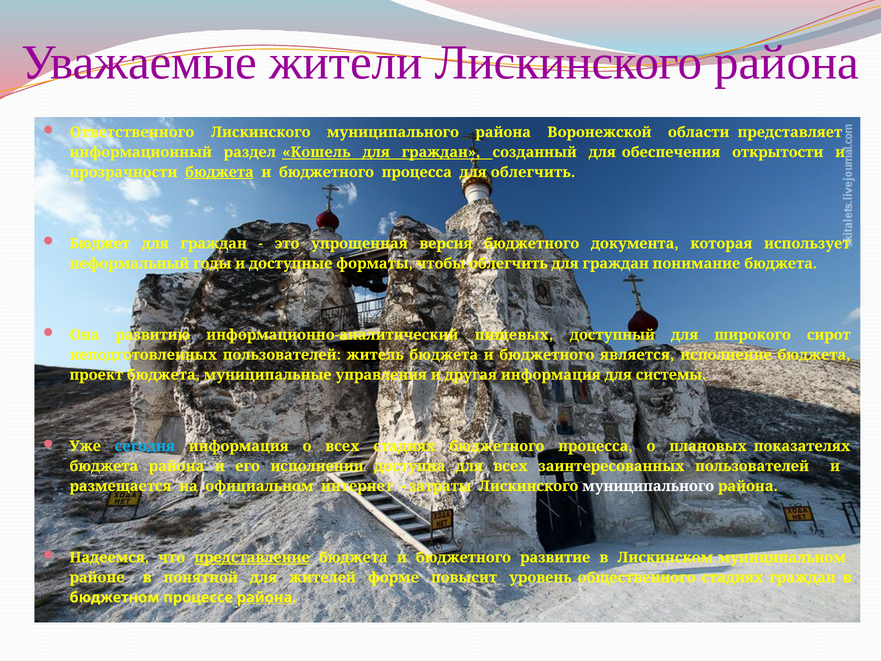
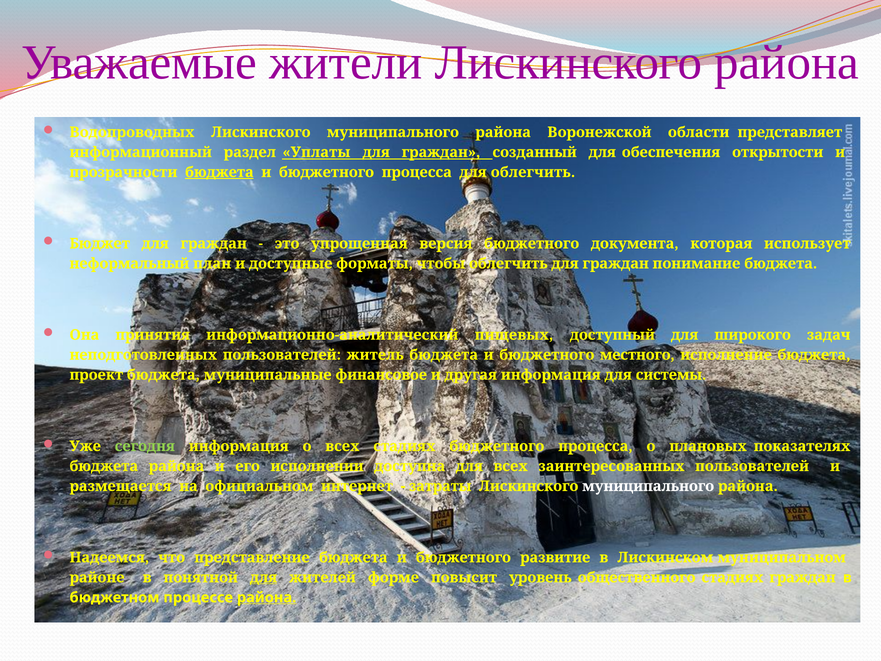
Ответственного: Ответственного -> Водопроводных (132, 132)
Кошель: Кошель -> Уплаты (316, 152)
годы: годы -> план (212, 263)
развитию: развитию -> принятия (153, 335)
сирот: сирот -> задач (829, 335)
является: является -> местного (637, 355)
управления: управления -> финансовое (381, 375)
сегодня colour: light blue -> light green (145, 446)
представление underline: present -> none (252, 557)
для underline: none -> present (264, 577)
